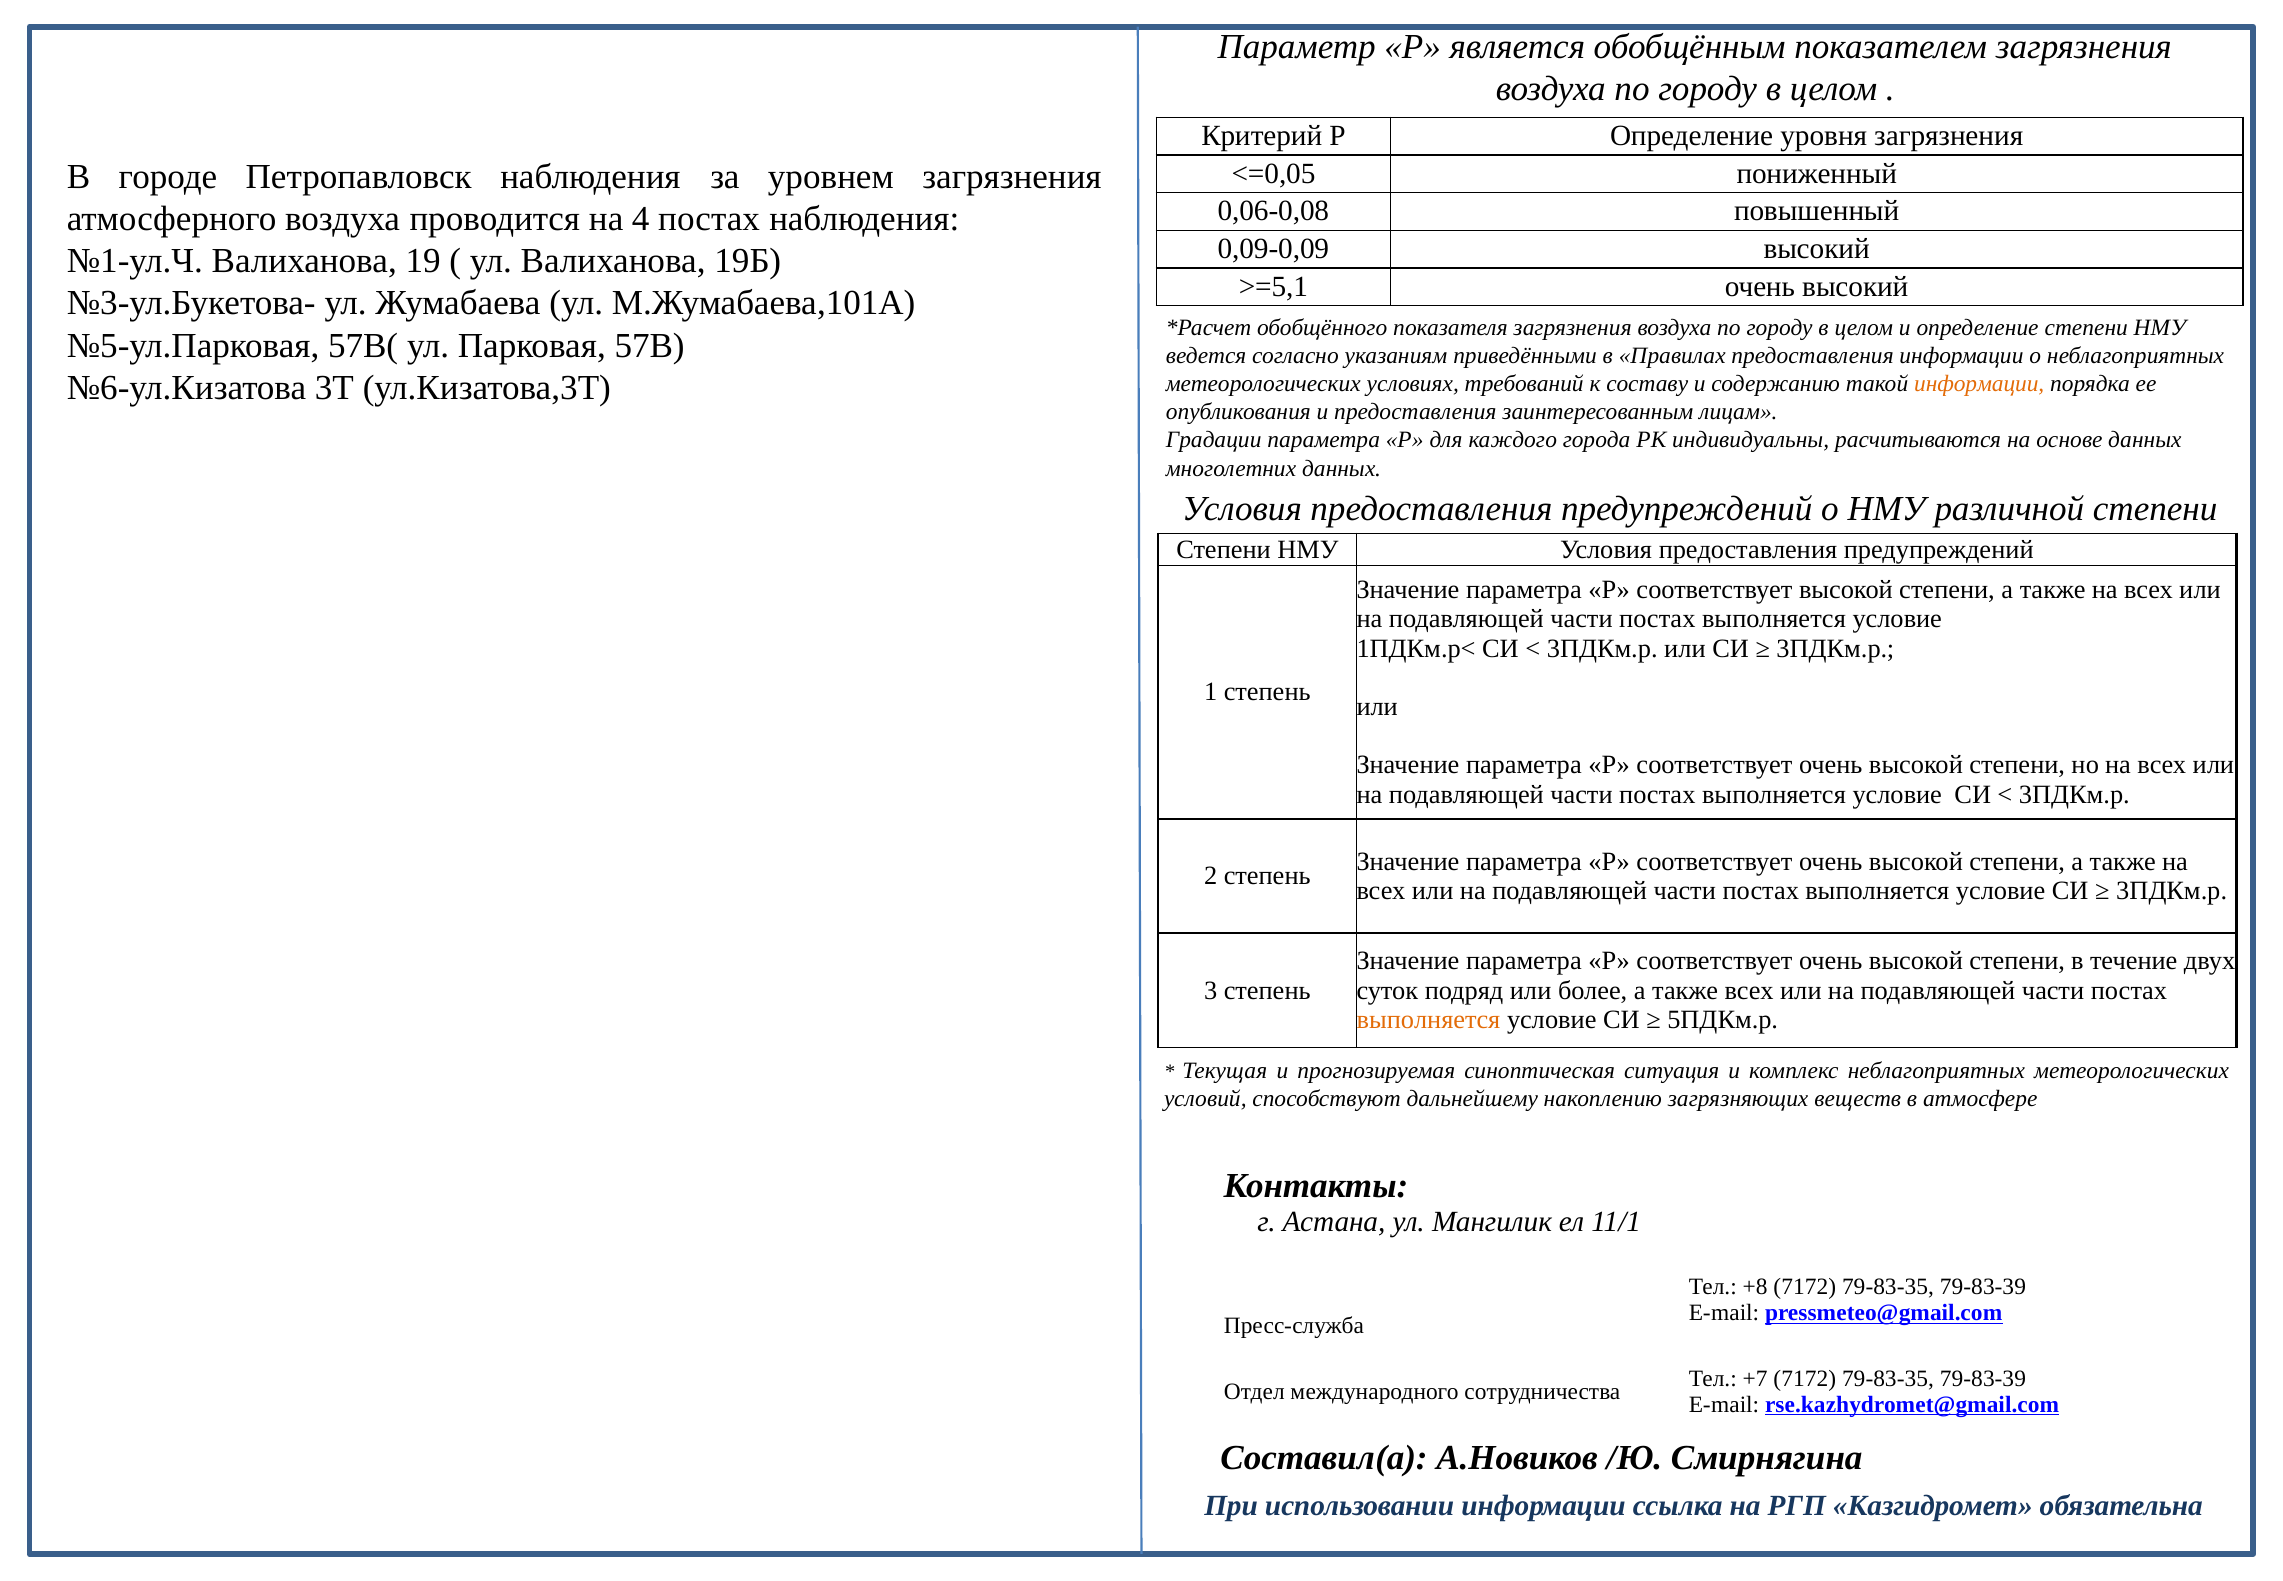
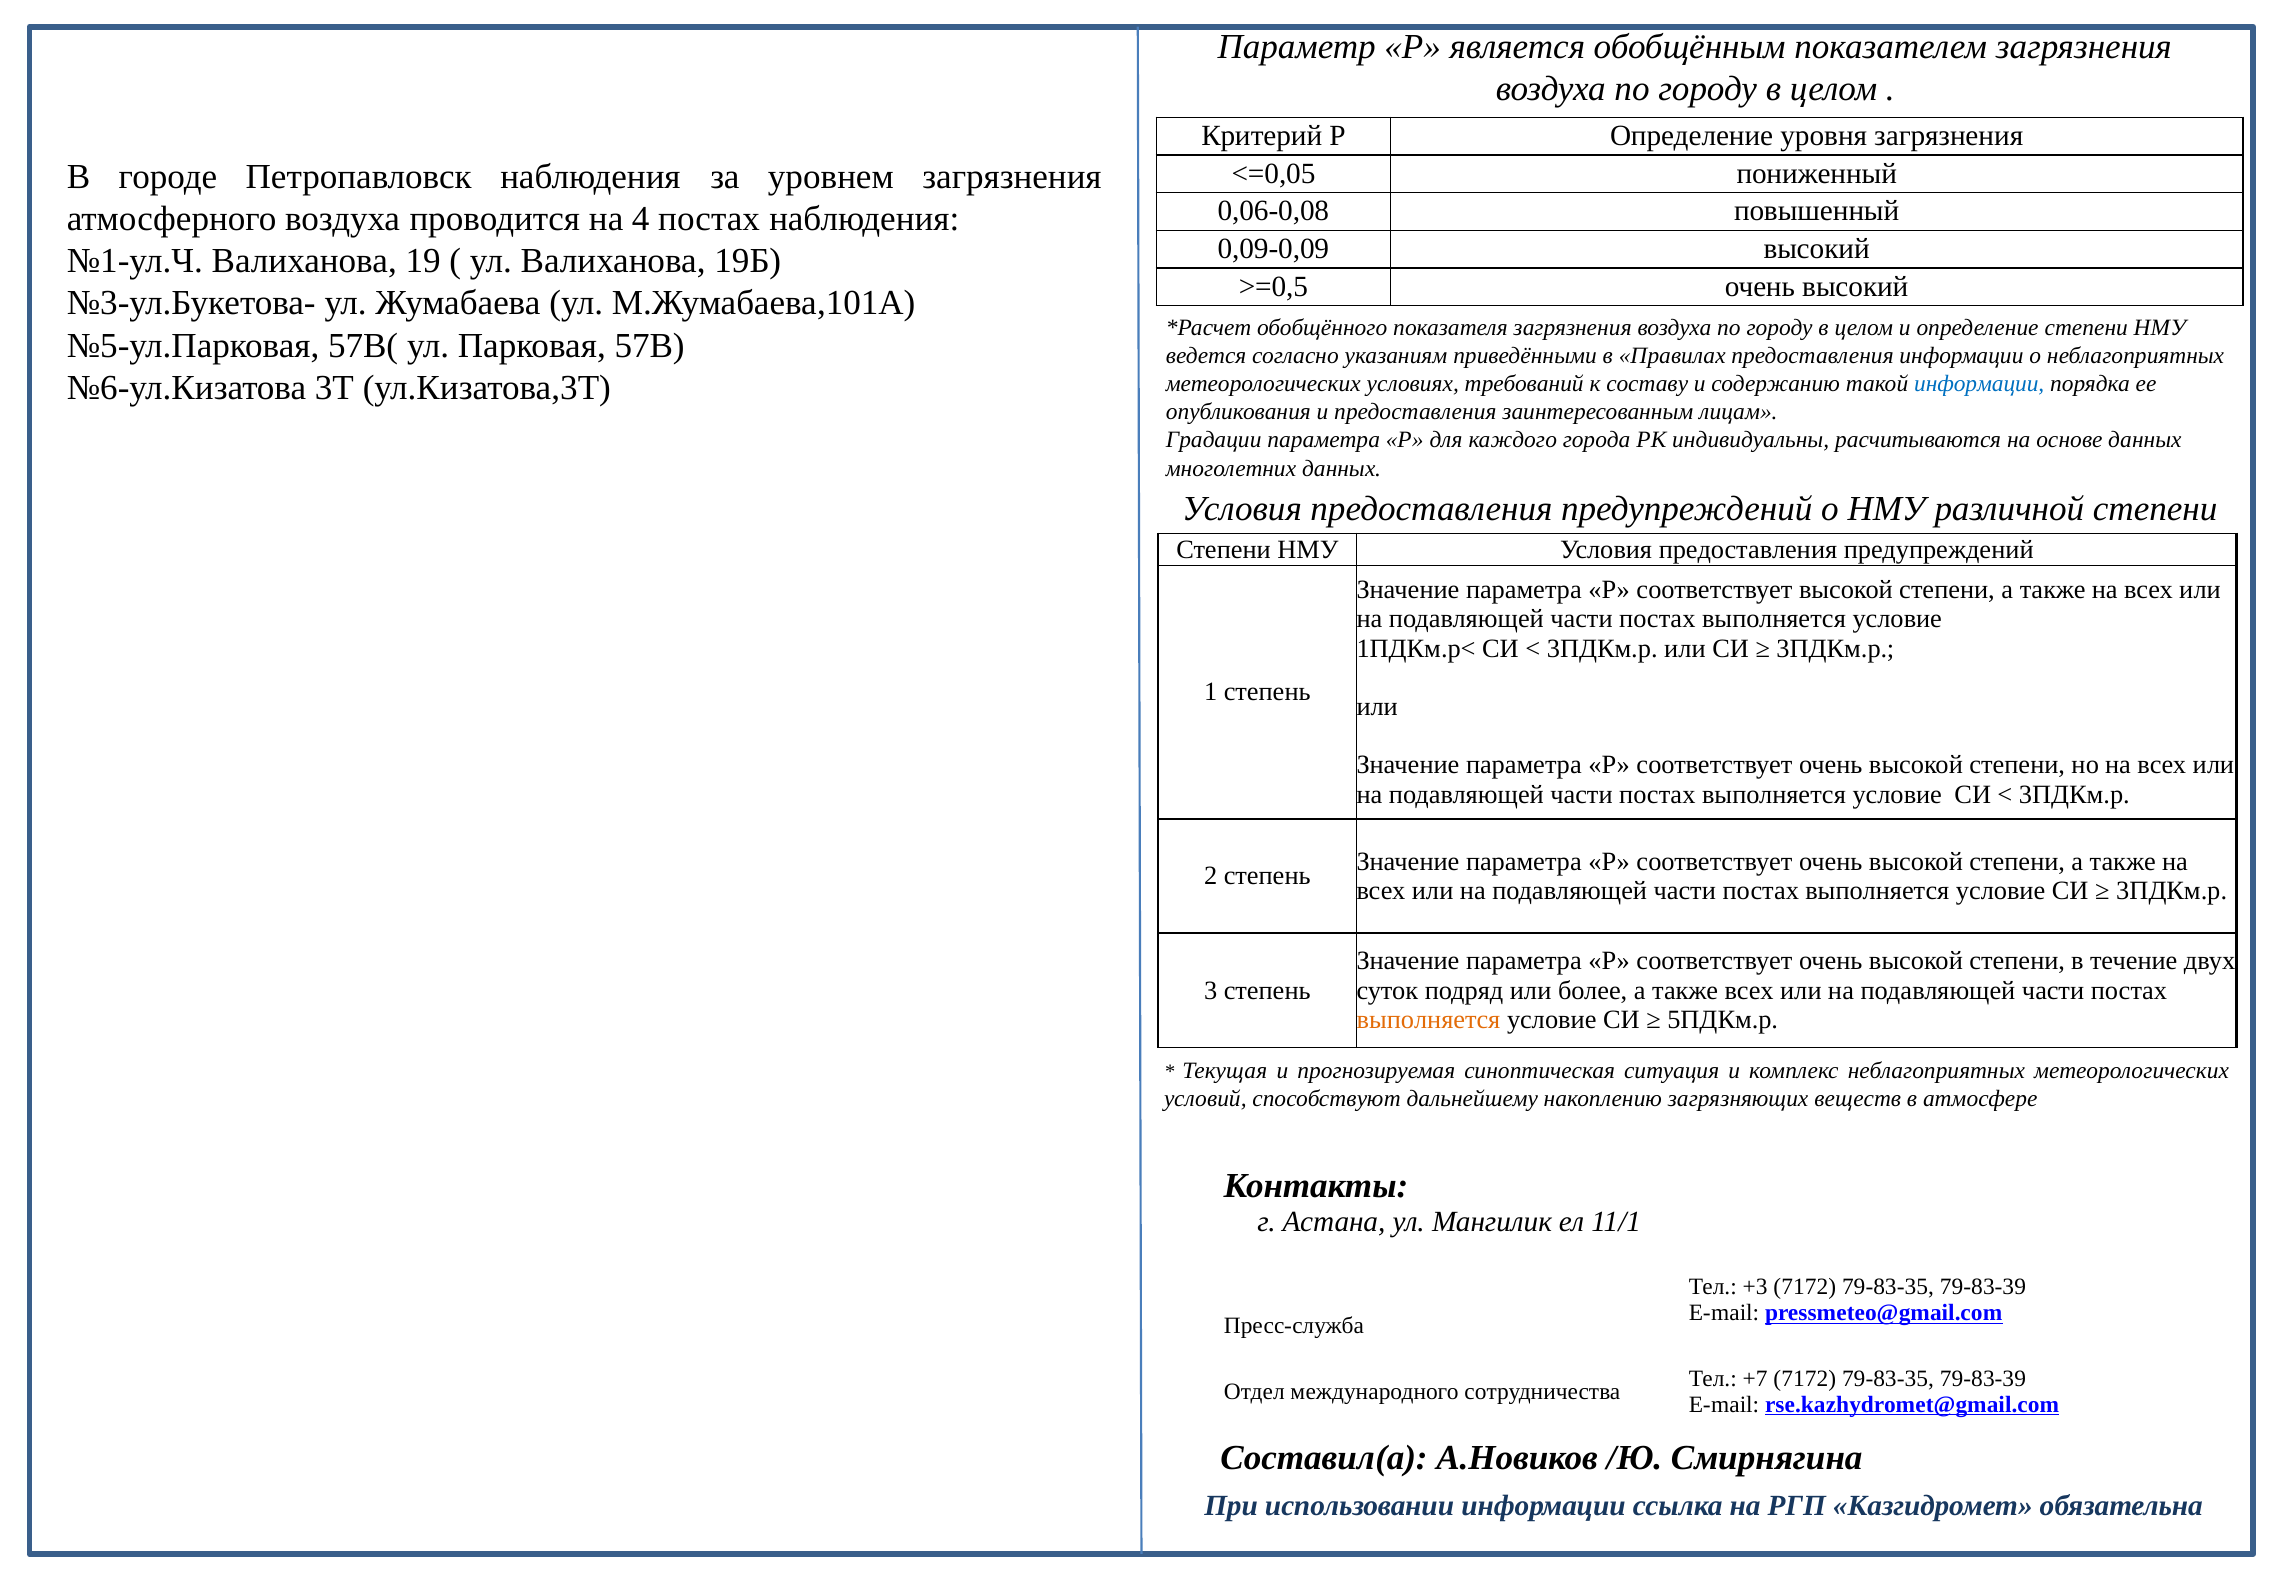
>=5,1: >=5,1 -> >=0,5 (1273, 286)
информации colour: orange -> blue (1979, 384)
+8: +8 -> +3 (1755, 1287)
